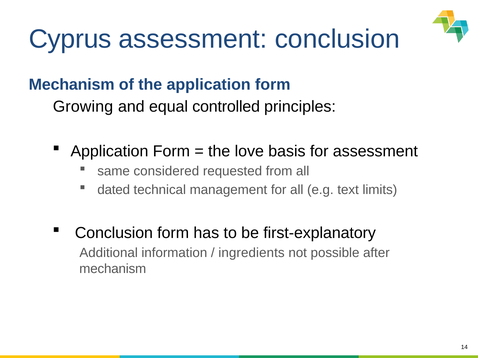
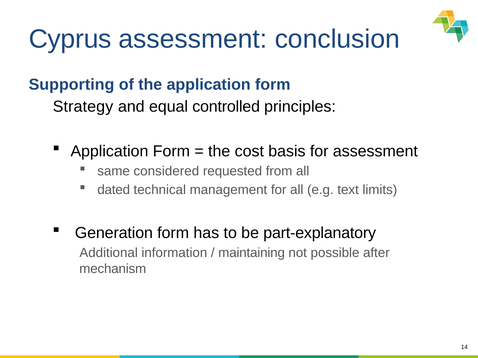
Mechanism: Mechanism -> Supporting (72, 85)
Growing: Growing -> Strategy (83, 107)
love: love -> cost (249, 151)
Conclusion: Conclusion -> Generation (114, 233)
first-explanatory: first-explanatory -> part-explanatory (320, 233)
ingredients: ingredients -> maintaining (252, 253)
